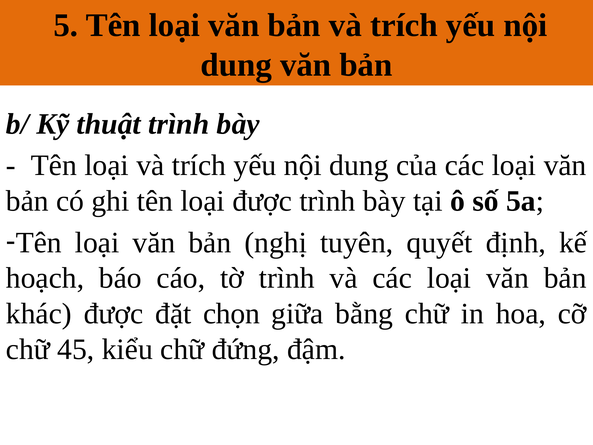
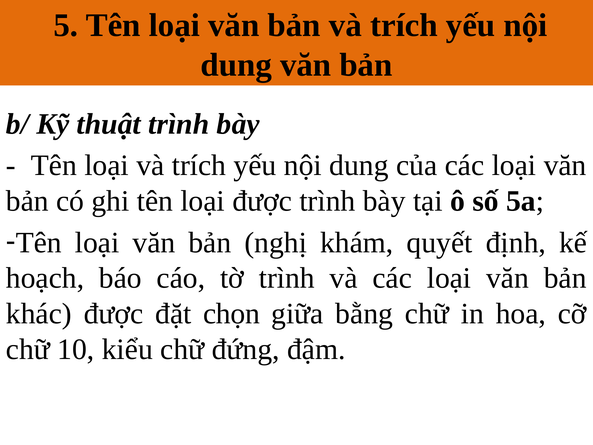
tuyên: tuyên -> khám (357, 242)
45: 45 -> 10 (76, 349)
